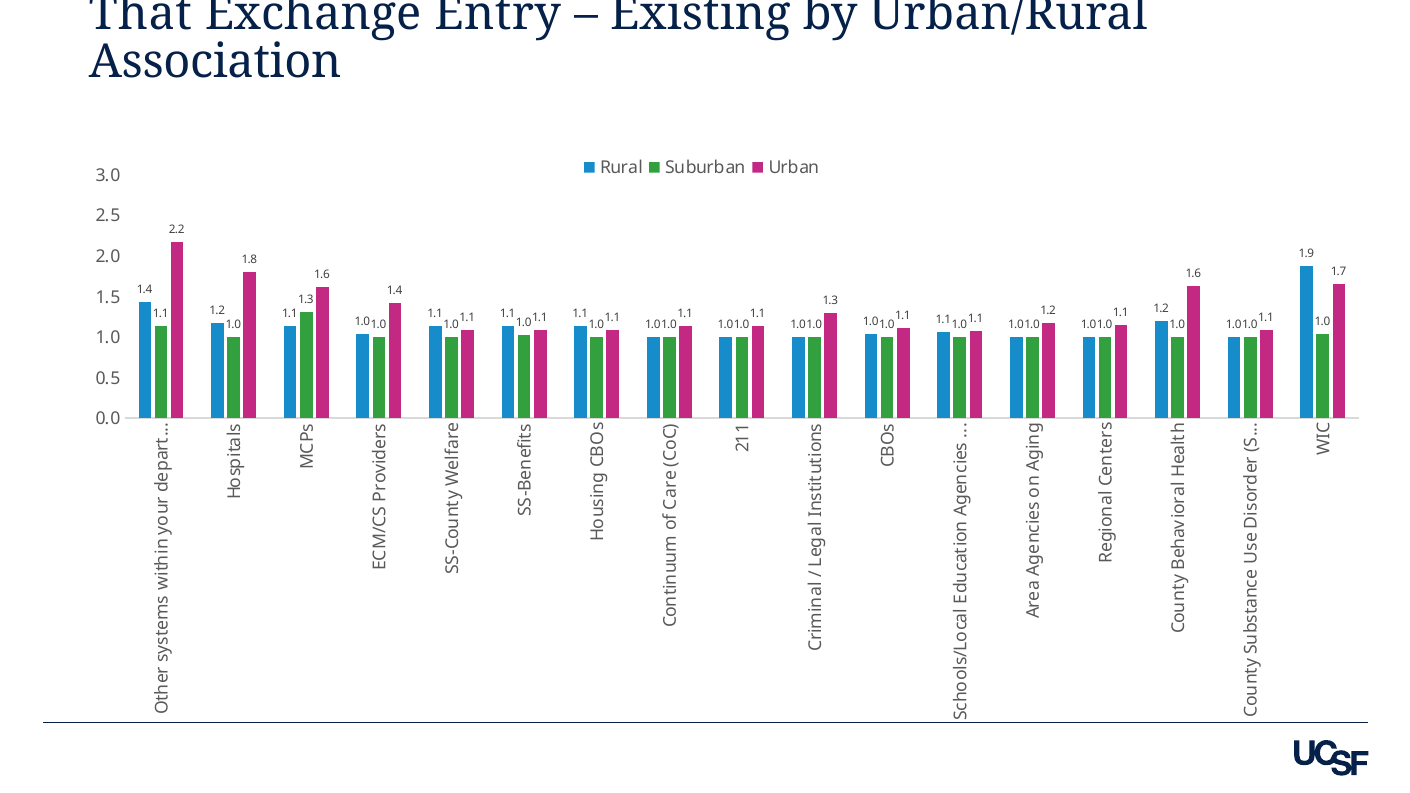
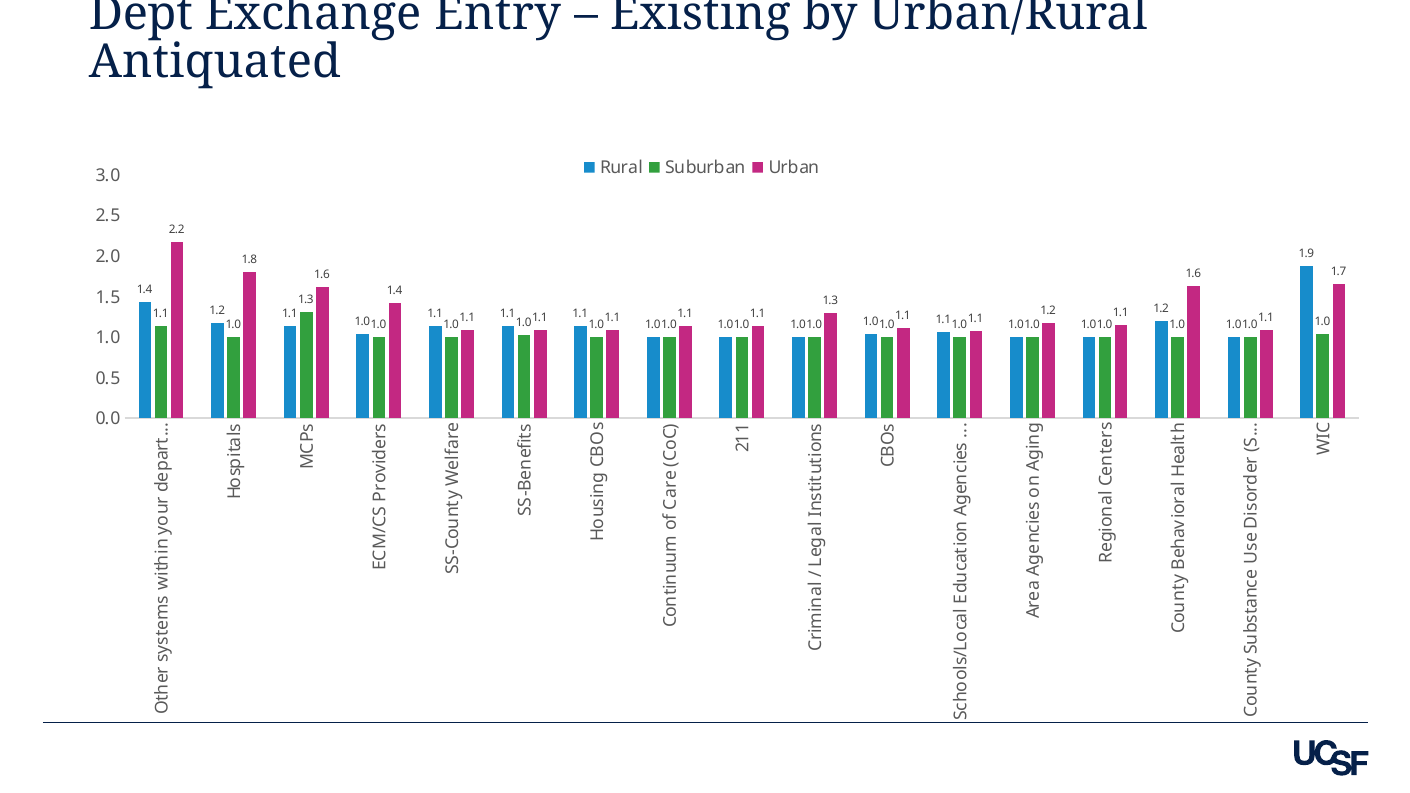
That: That -> Dept (141, 14)
Association: Association -> Antiquated (215, 62)
